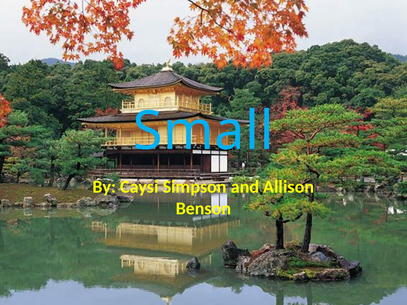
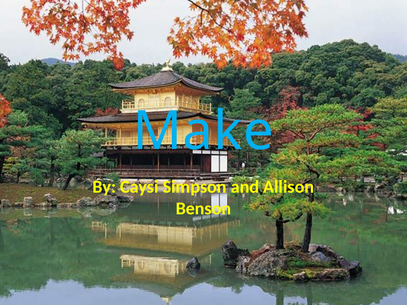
Small: Small -> Make (203, 131)
